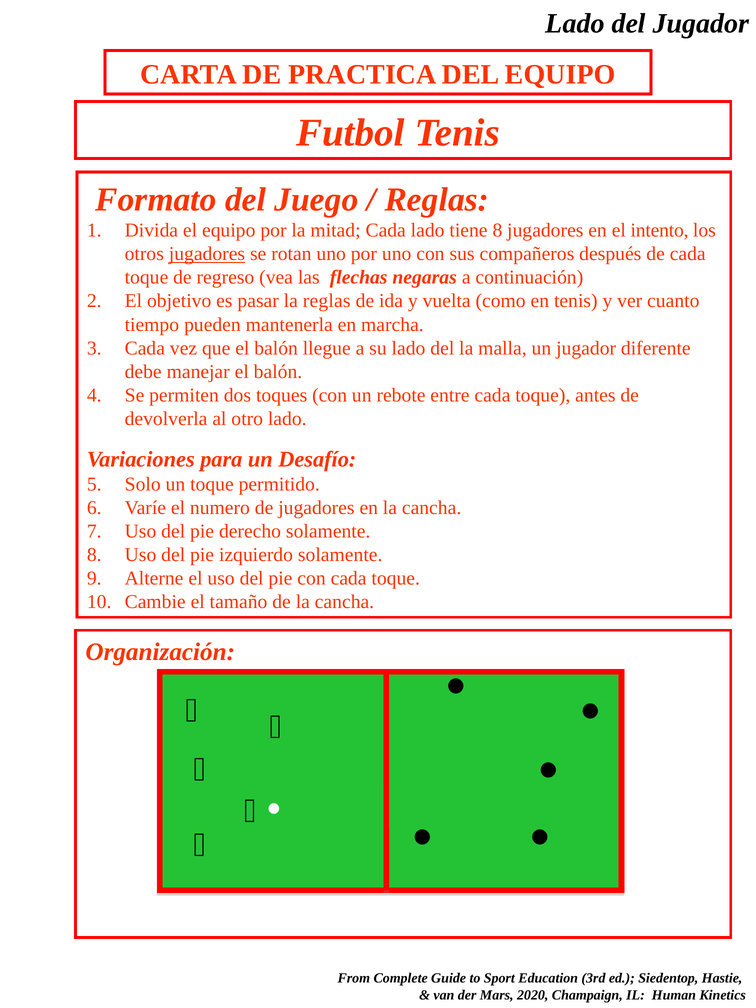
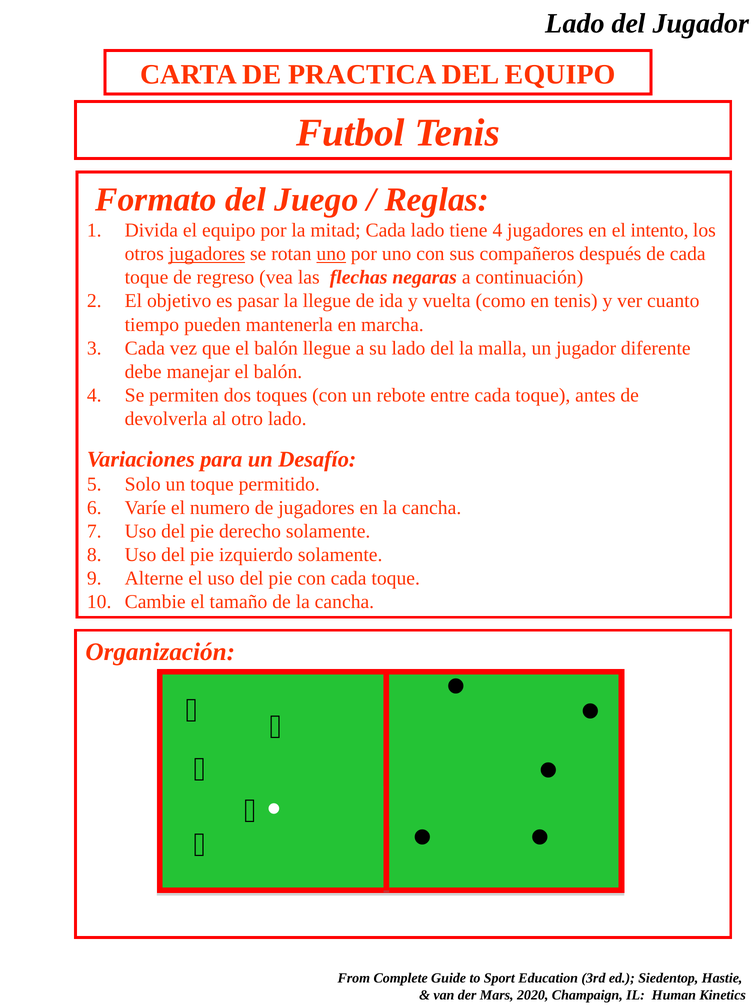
tiene 8: 8 -> 4 (497, 230)
uno underline: none -> present (331, 254)
la reglas: reglas -> llegue (327, 301)
